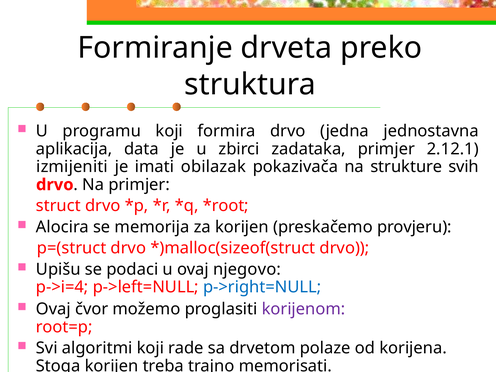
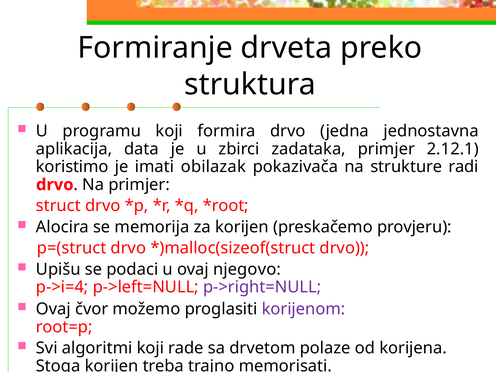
izmijeniti: izmijeniti -> koristimo (72, 167)
svih: svih -> radi (464, 167)
p->right=NULL colour: blue -> purple (262, 287)
